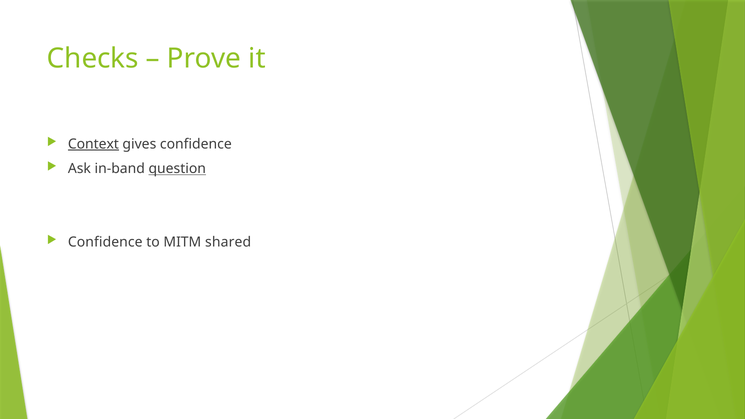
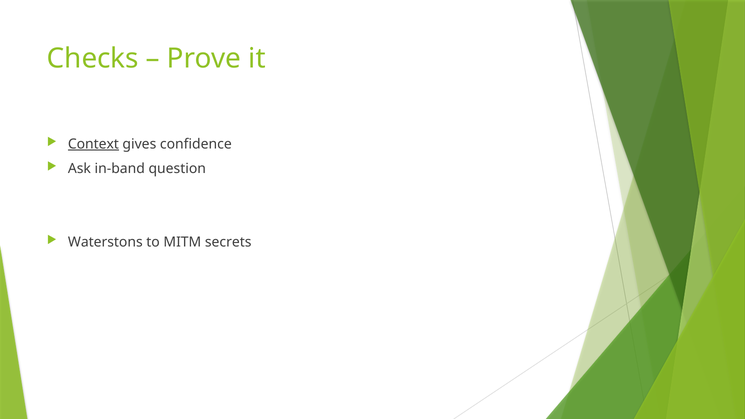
question underline: present -> none (177, 169)
Confidence: Confidence -> Waterstons (105, 242)
shared: shared -> secrets (228, 242)
